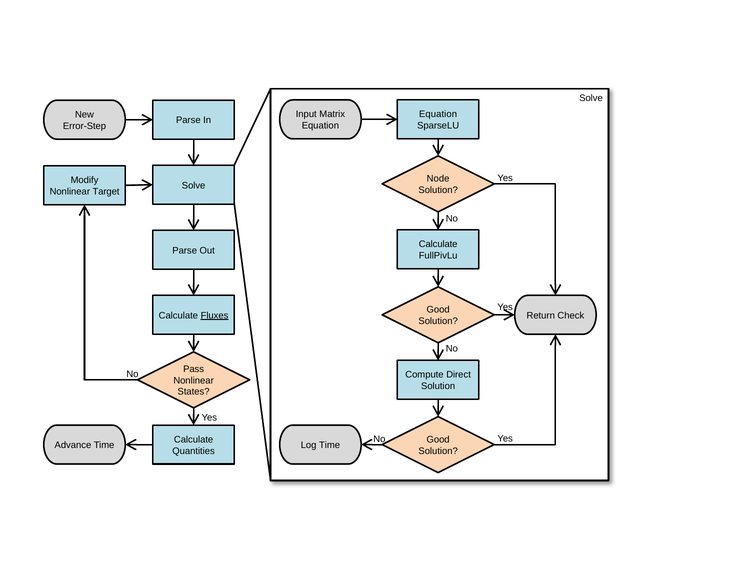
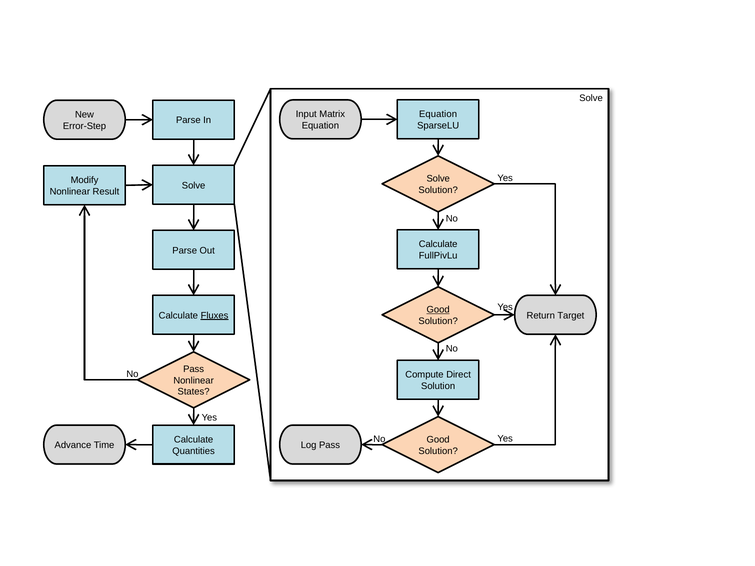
Node: Node -> Solve (438, 179)
Target: Target -> Result (106, 192)
Good underline: none -> present (438, 310)
Check: Check -> Target (571, 316)
Log Time: Time -> Pass (330, 445)
